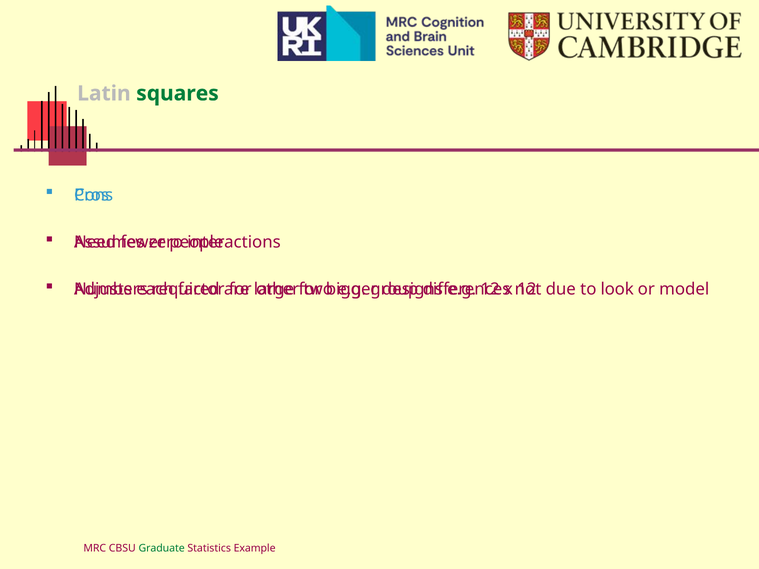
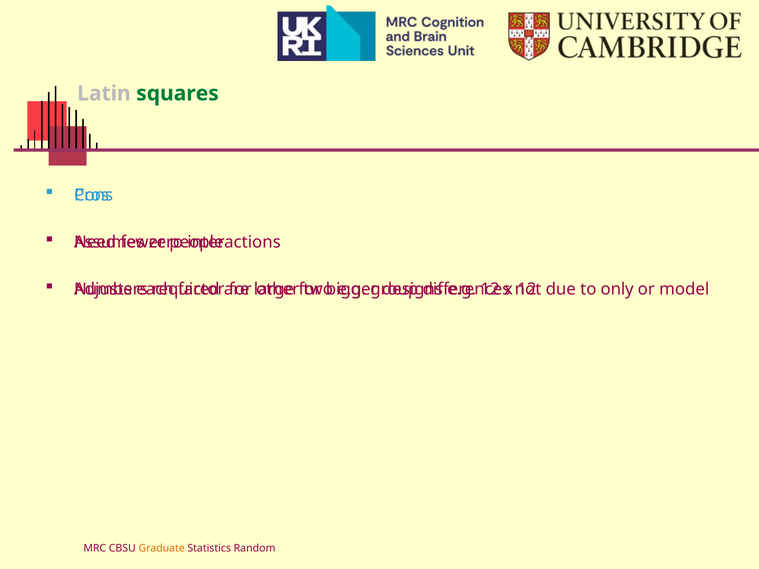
look: look -> only (617, 290)
Graduate colour: green -> orange (162, 548)
Example: Example -> Random (255, 548)
